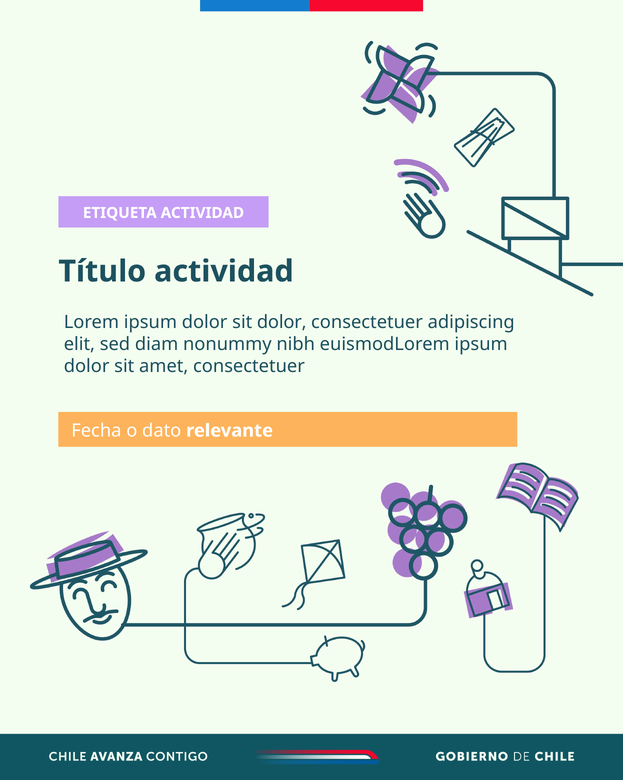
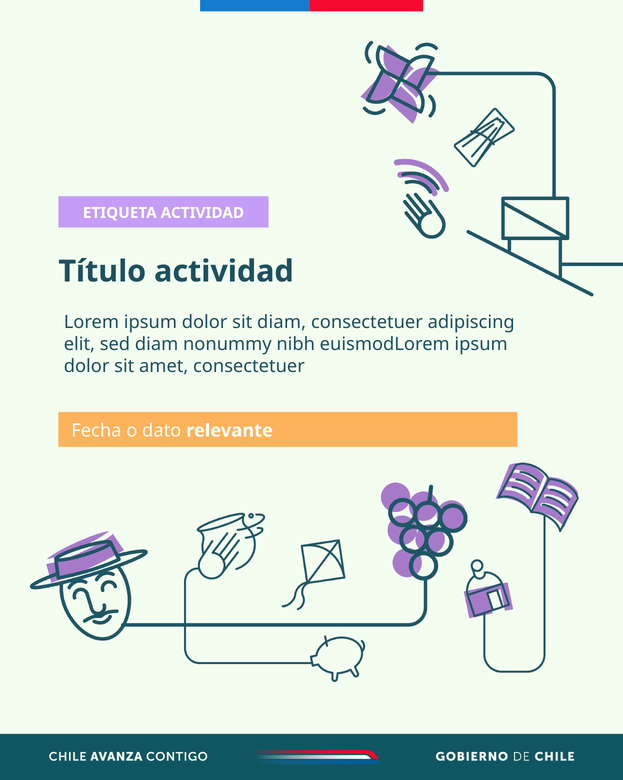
sit dolor: dolor -> diam (282, 322)
